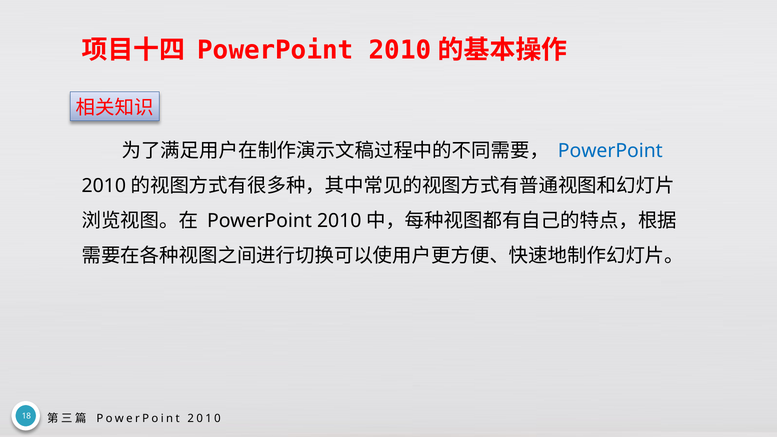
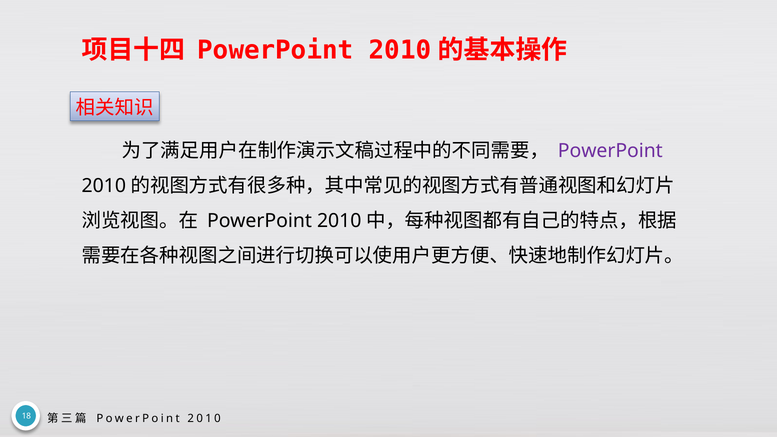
PowerPoint colour: blue -> purple (610, 151)
